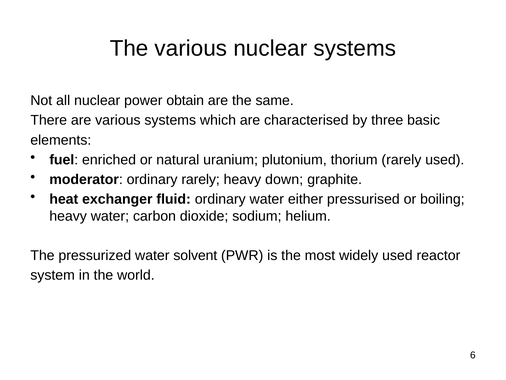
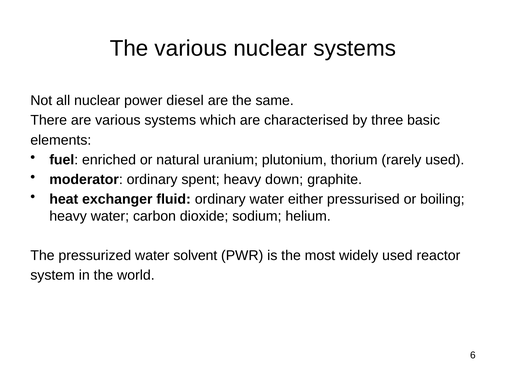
obtain: obtain -> diesel (185, 101)
ordinary rarely: rarely -> spent (201, 179)
